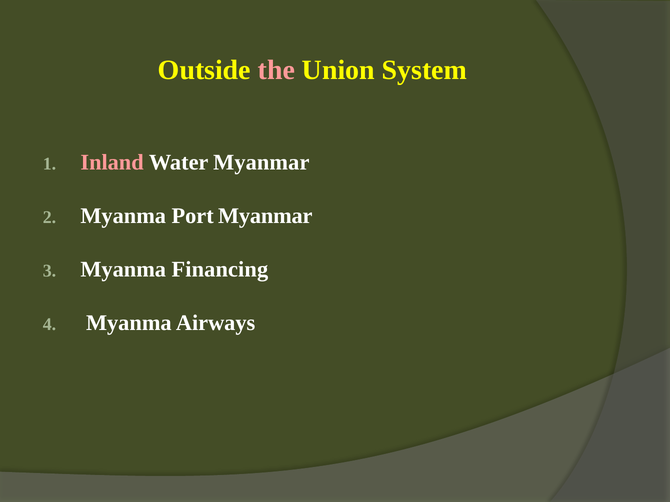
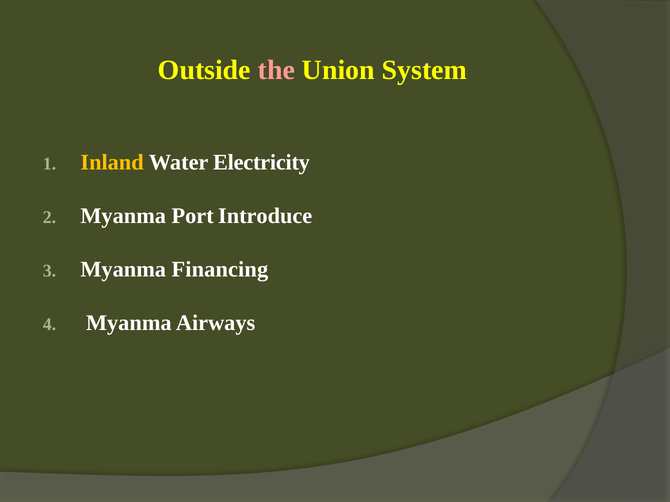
Inland colour: pink -> yellow (112, 162)
Water Myanmar: Myanmar -> Electricity (261, 162)
Port Myanmar: Myanmar -> Introduce (265, 216)
